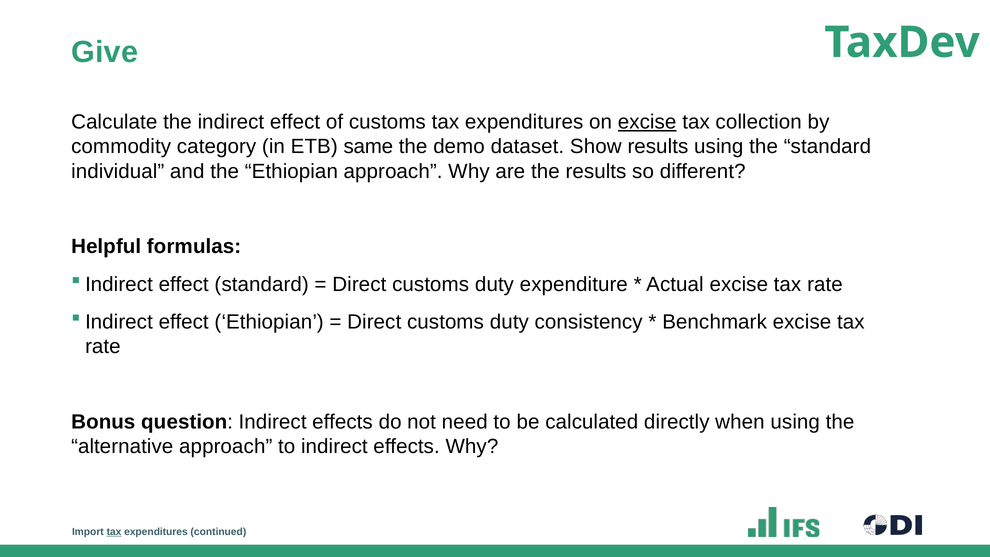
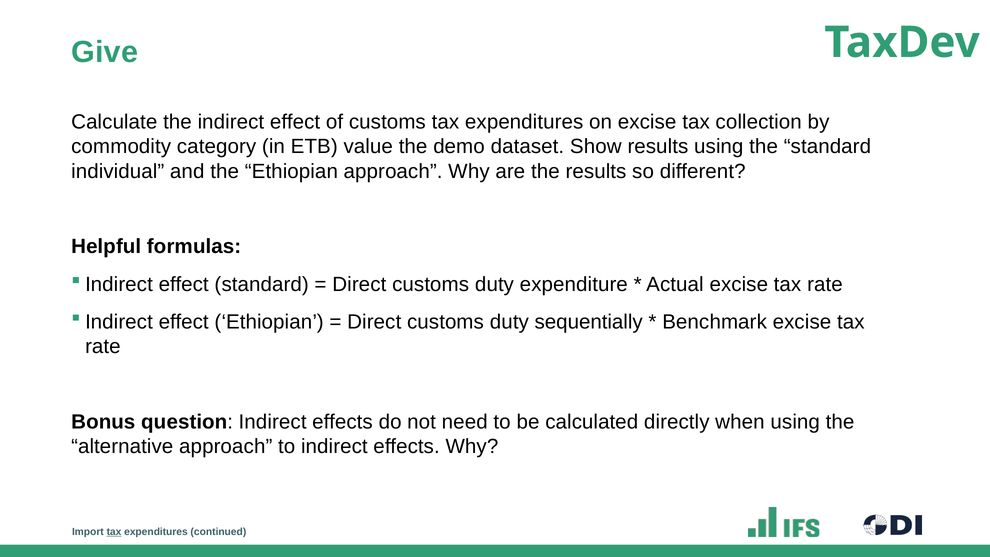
excise underline: present -> none (647, 122)
same: same -> value (368, 147)
consistency: consistency -> sequentially (589, 322)
